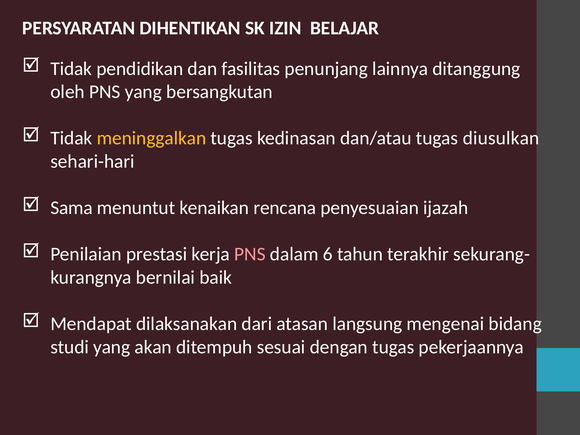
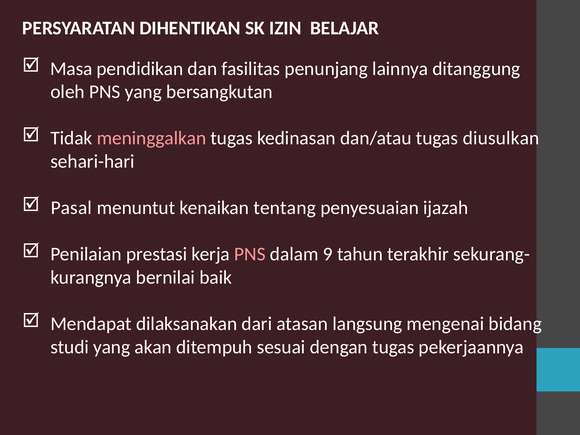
Tidak: Tidak -> Masa (71, 69)
meninggalkan colour: yellow -> pink (151, 138)
Sama: Sama -> Pasal (71, 208)
rencana: rencana -> tentang (285, 208)
6: 6 -> 9 (328, 254)
